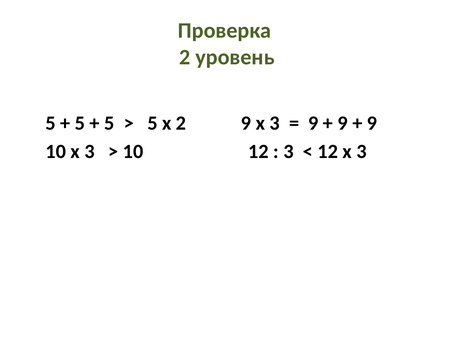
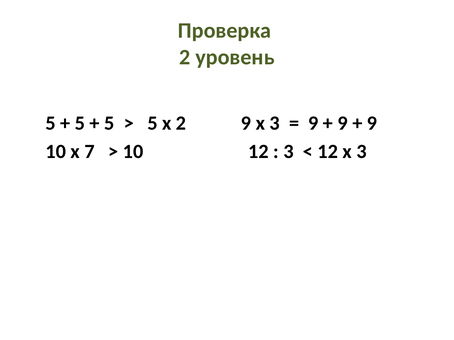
10 х 3: 3 -> 7 (89, 152)
